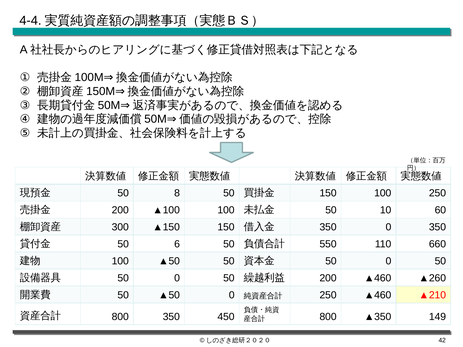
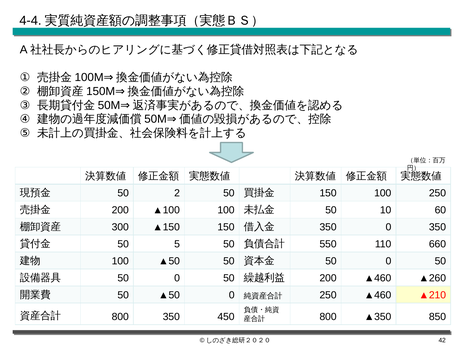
8: 8 -> 2 (177, 193)
6: 6 -> 5 (177, 244)
149: 149 -> 850 (437, 317)
